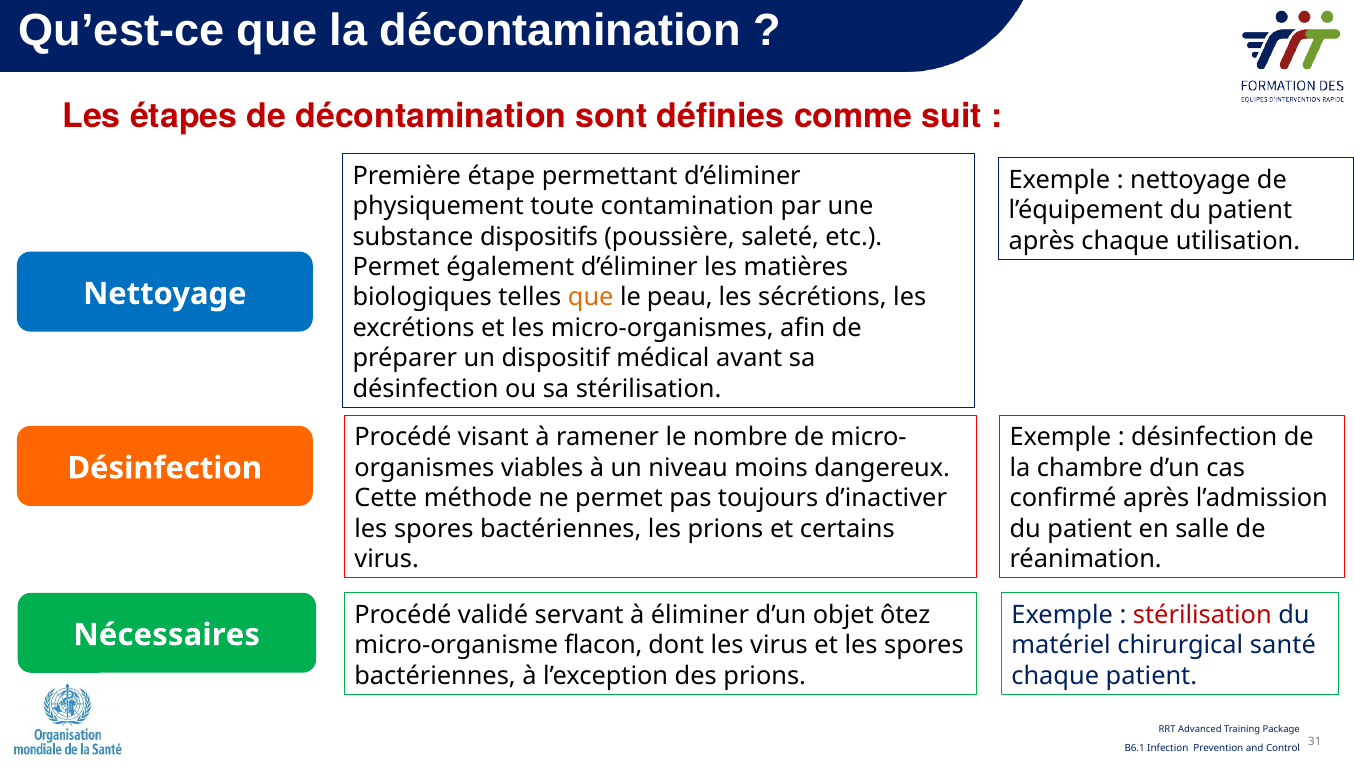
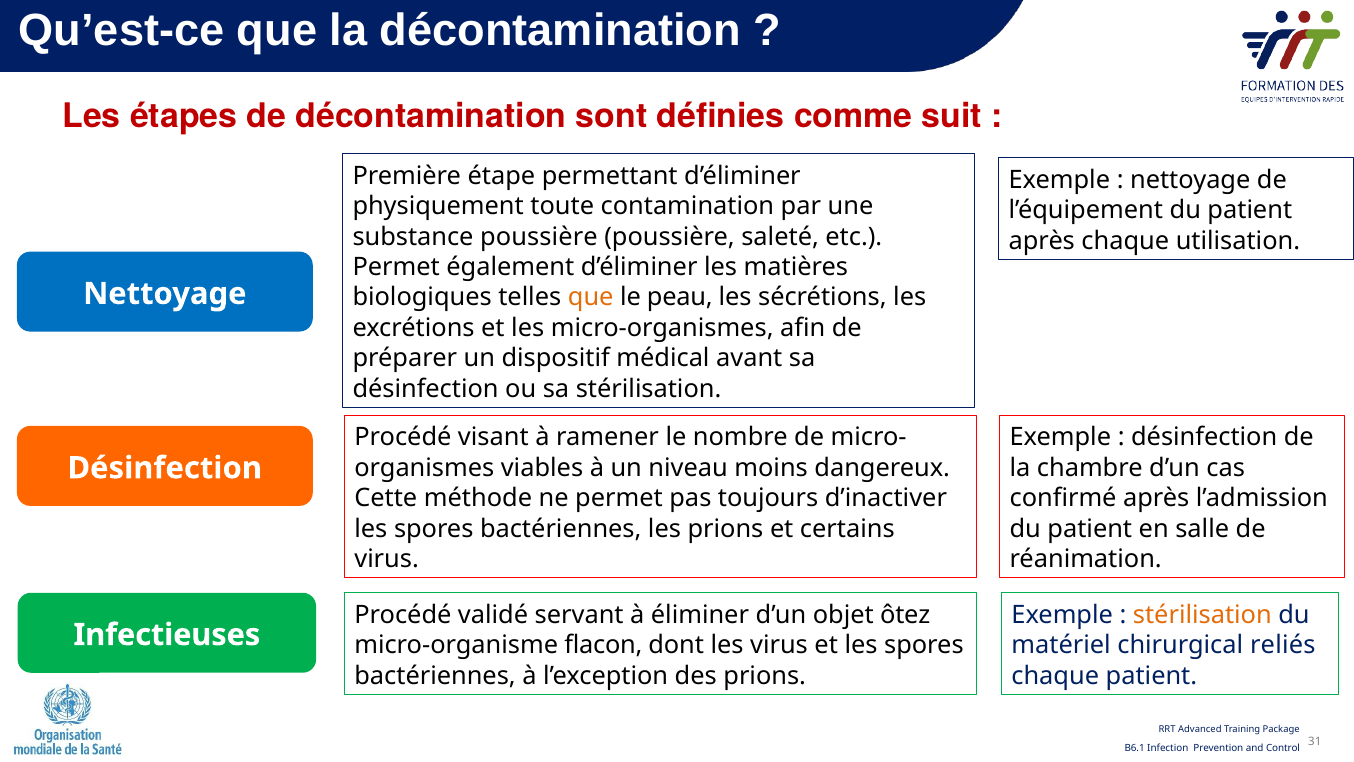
substance dispositifs: dispositifs -> poussière (539, 237)
stérilisation colour: red -> orange (1202, 615)
Nécessaires: Nécessaires -> Infectieuses (167, 635)
santé: santé -> reliés (1283, 645)
